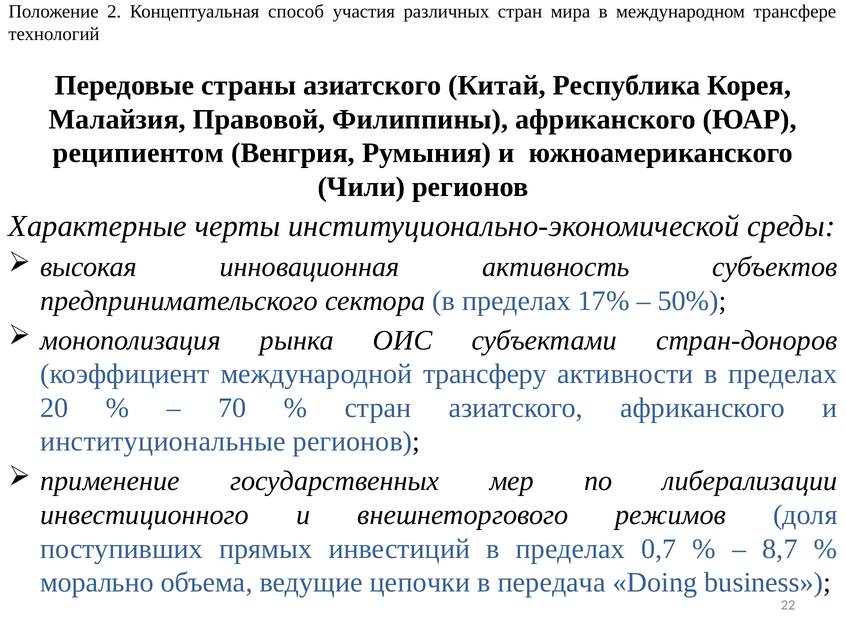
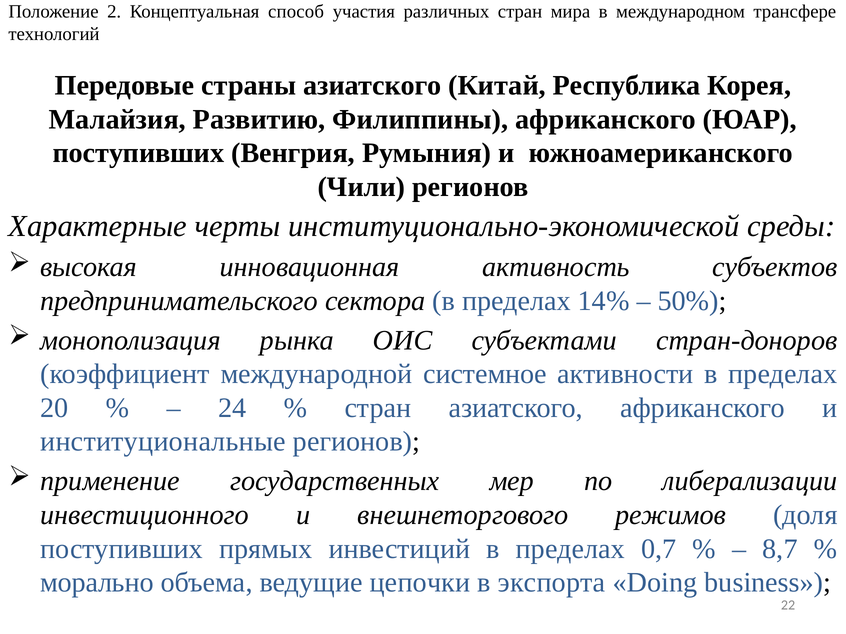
Правовой: Правовой -> Развитию (259, 119)
реципиентом: реципиентом -> поступивших (139, 153)
17%: 17% -> 14% (604, 301)
трансферу: трансферу -> системное (485, 374)
70: 70 -> 24 (232, 408)
передача: передача -> экспорта (552, 583)
